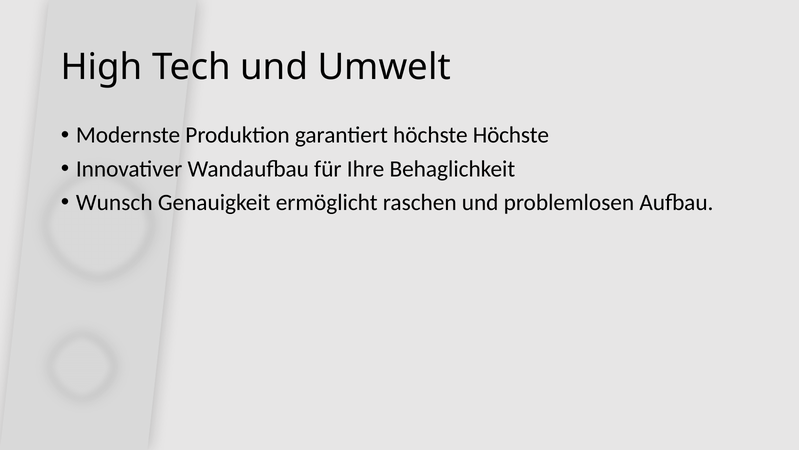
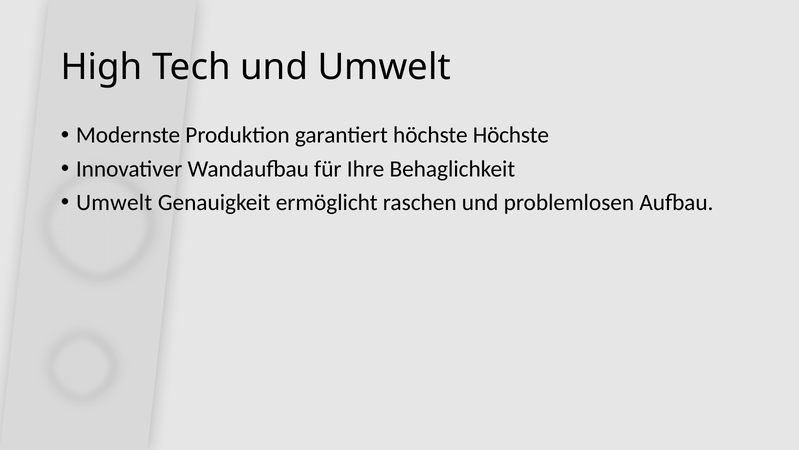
Wunsch: Wunsch -> Umwelt (114, 202)
